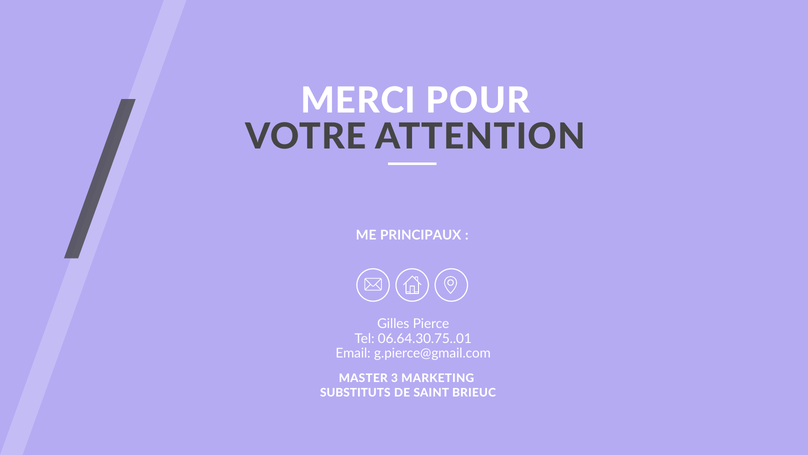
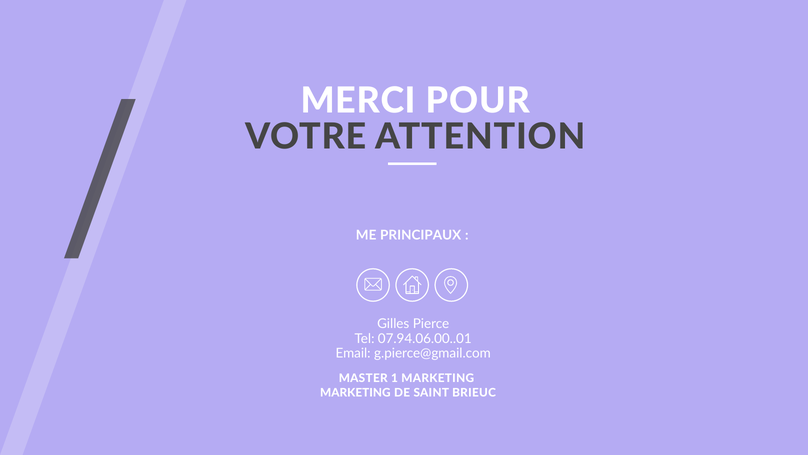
06.64.30.75..01: 06.64.30.75..01 -> 07.94.06.00..01 (425, 338)
3: 3 -> 1 (395, 378)
SUBSTITUTS: SUBSTITUTS -> MARKETING (355, 392)
